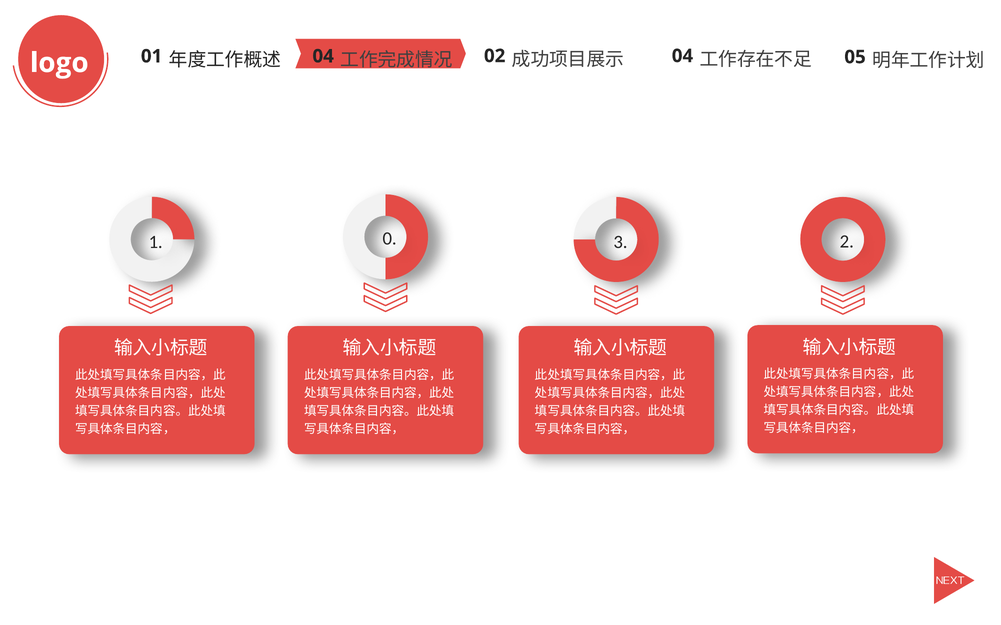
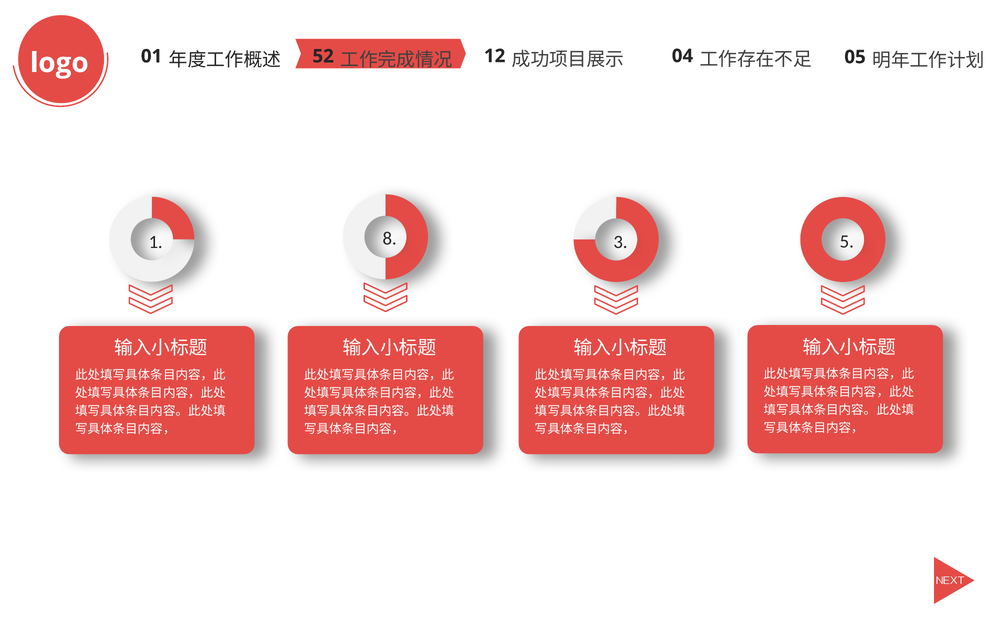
04: 04 -> 52 (323, 56)
02: 02 -> 12 (495, 56)
0: 0 -> 8 (390, 239)
2: 2 -> 5 (847, 242)
